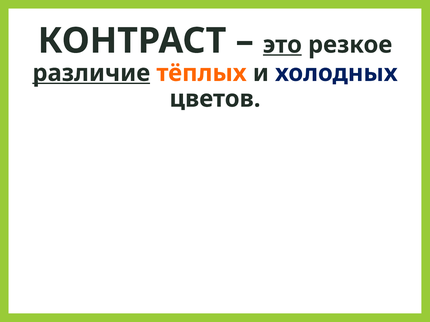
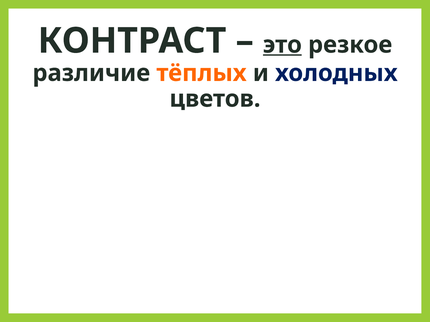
различие underline: present -> none (91, 73)
